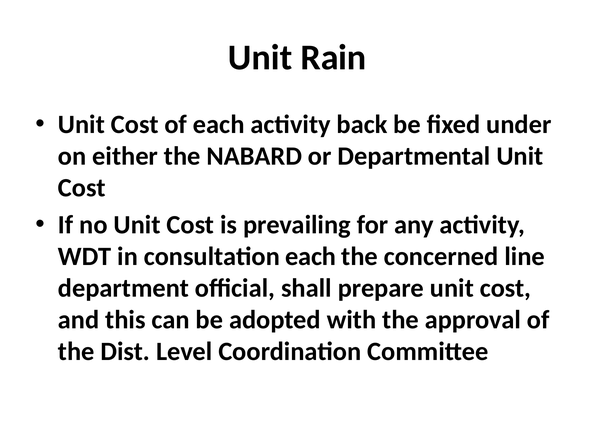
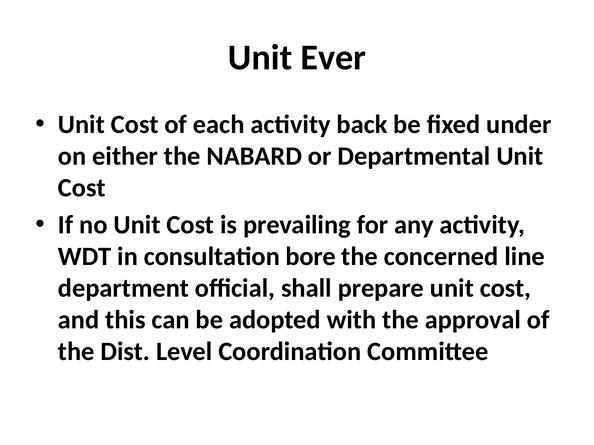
Rain: Rain -> Ever (333, 58)
consultation each: each -> bore (311, 257)
